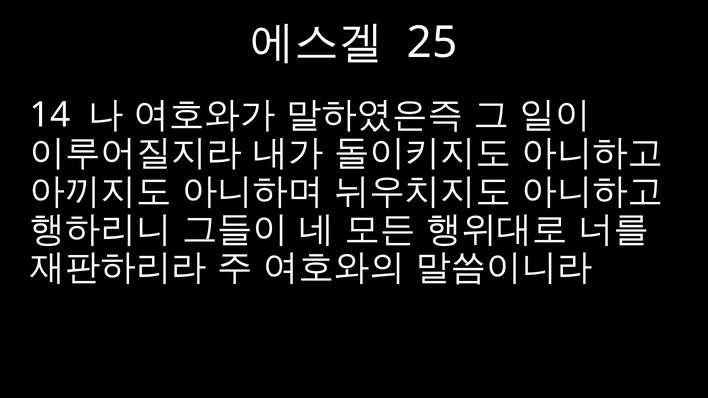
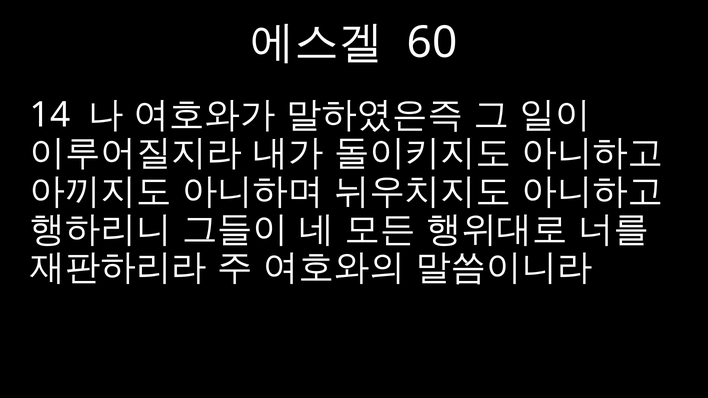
25: 25 -> 60 (432, 43)
